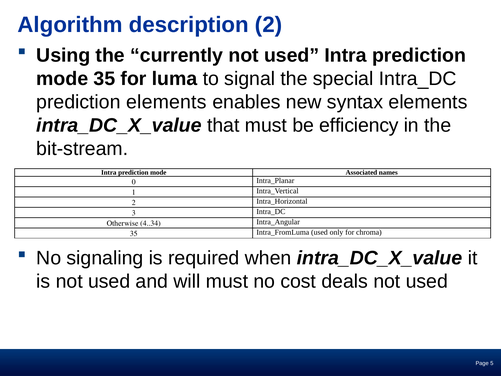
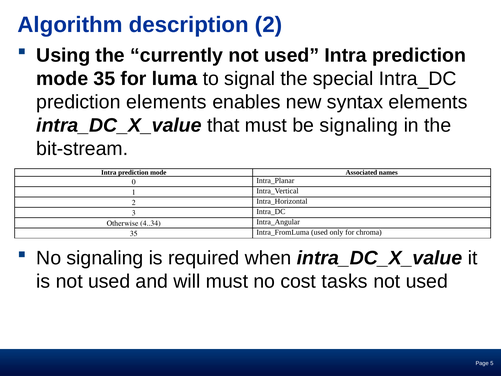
be efficiency: efficiency -> signaling (359, 125)
deals: deals -> tasks (345, 281)
